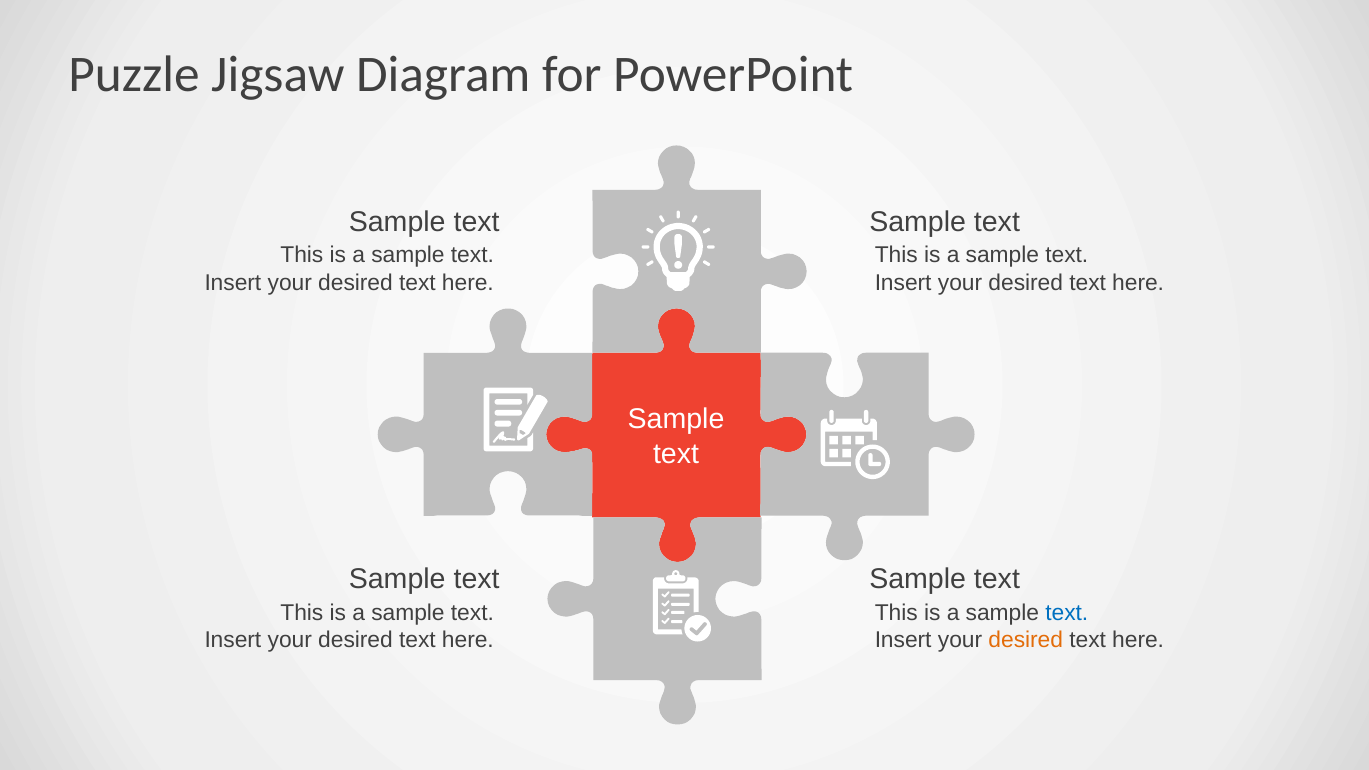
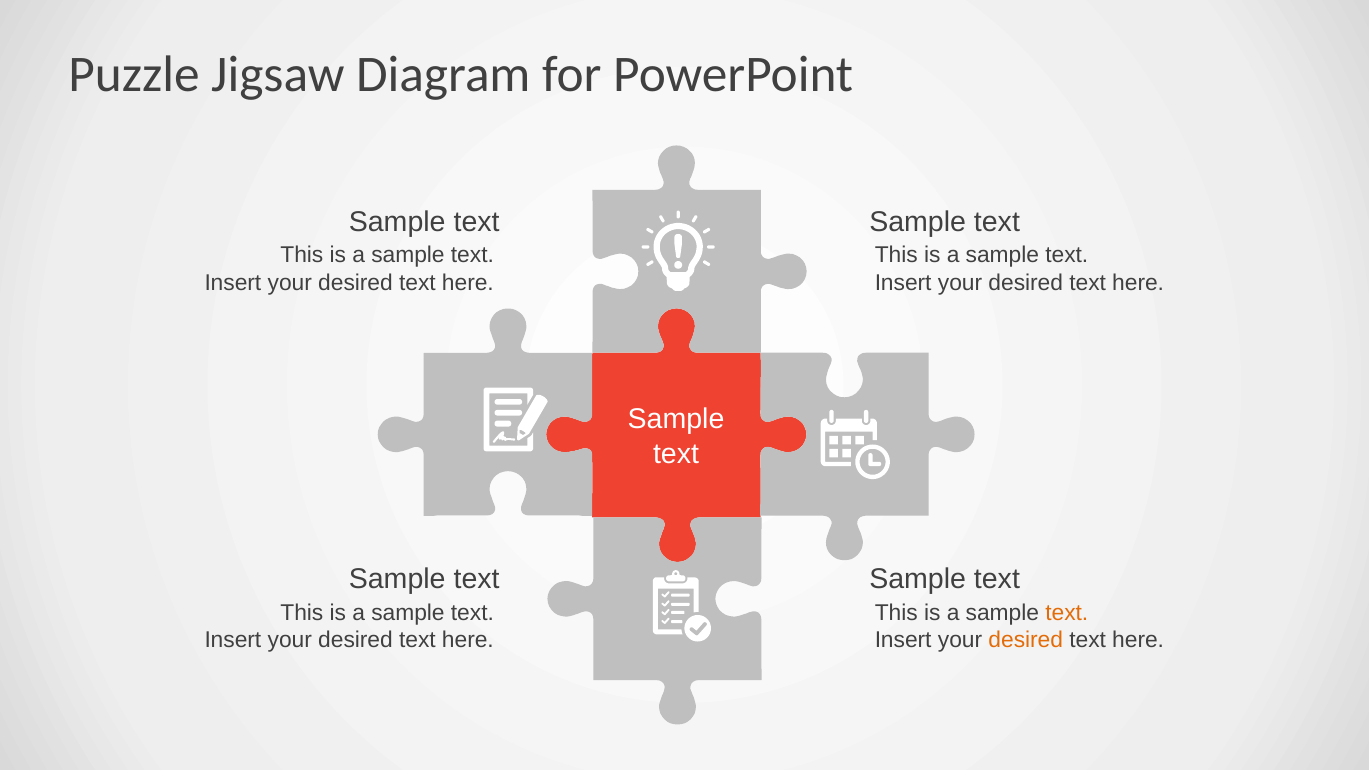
text colour: blue -> orange (1067, 613)
